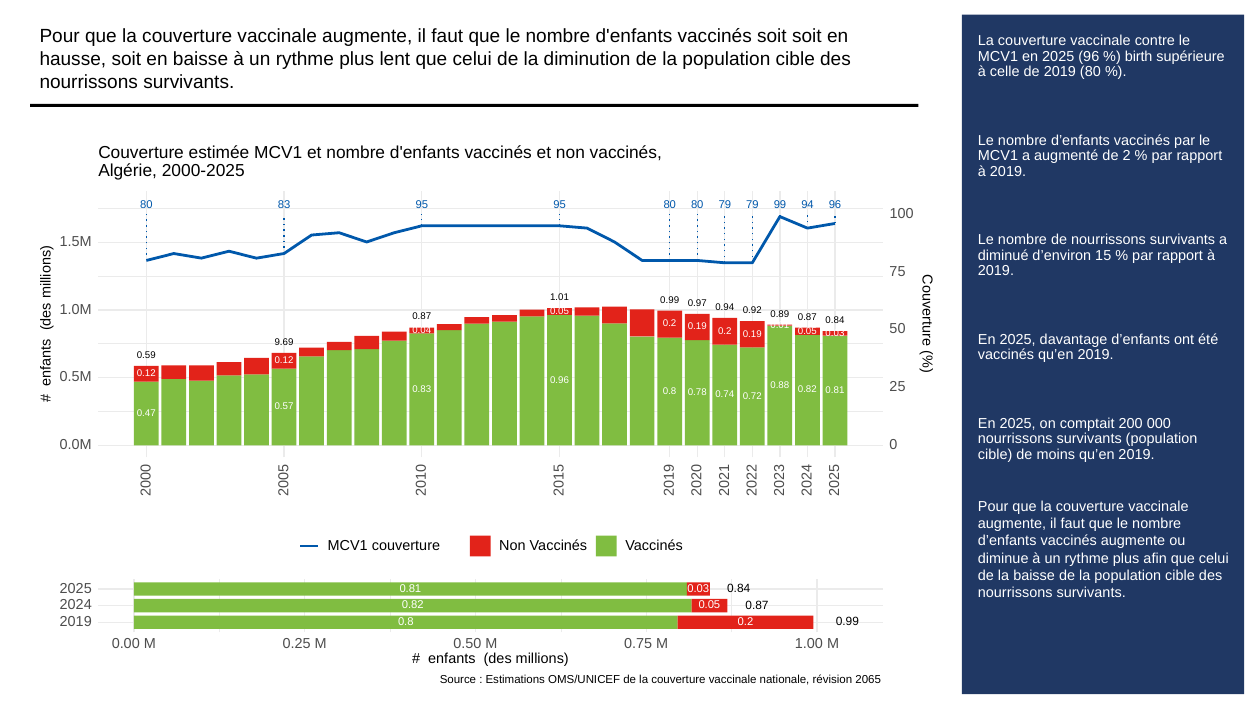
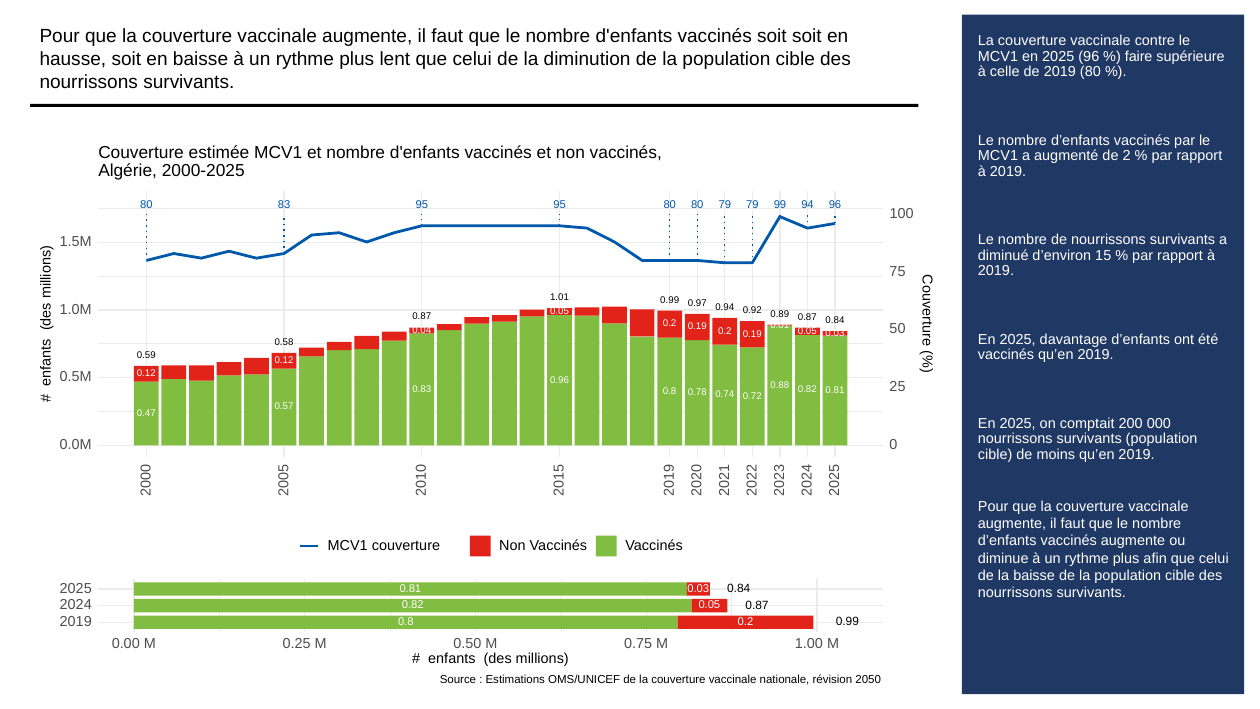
birth: birth -> faire (1139, 56)
9.69: 9.69 -> 0.58 (284, 342)
2065: 2065 -> 2050 (868, 679)
